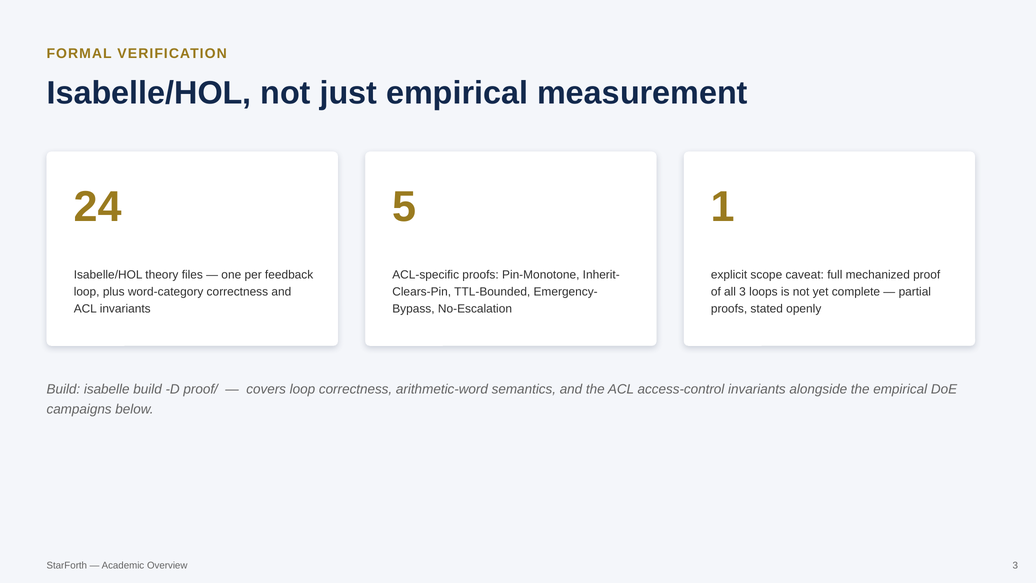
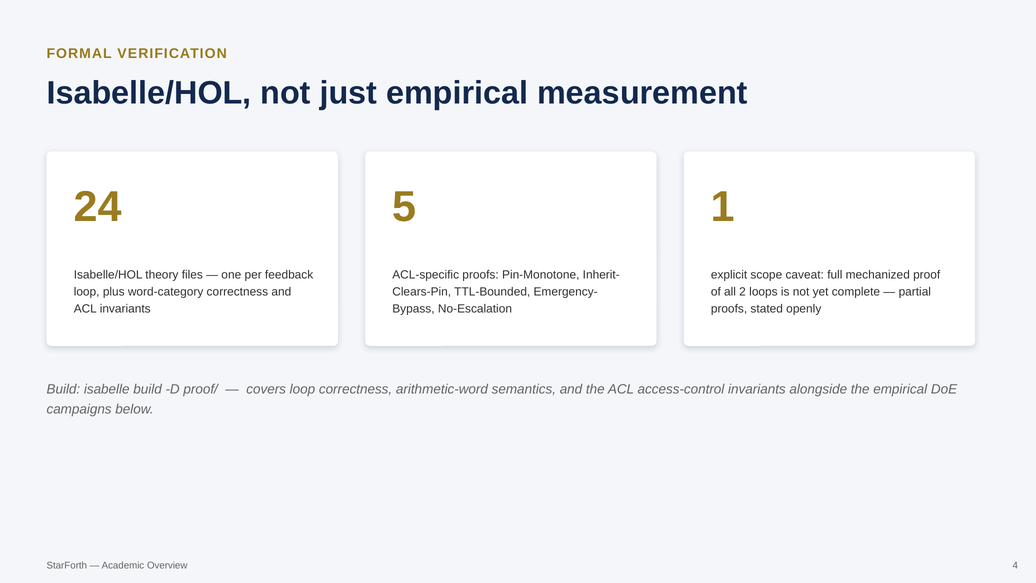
all 3: 3 -> 2 (743, 292)
Overview 3: 3 -> 4 (1015, 566)
